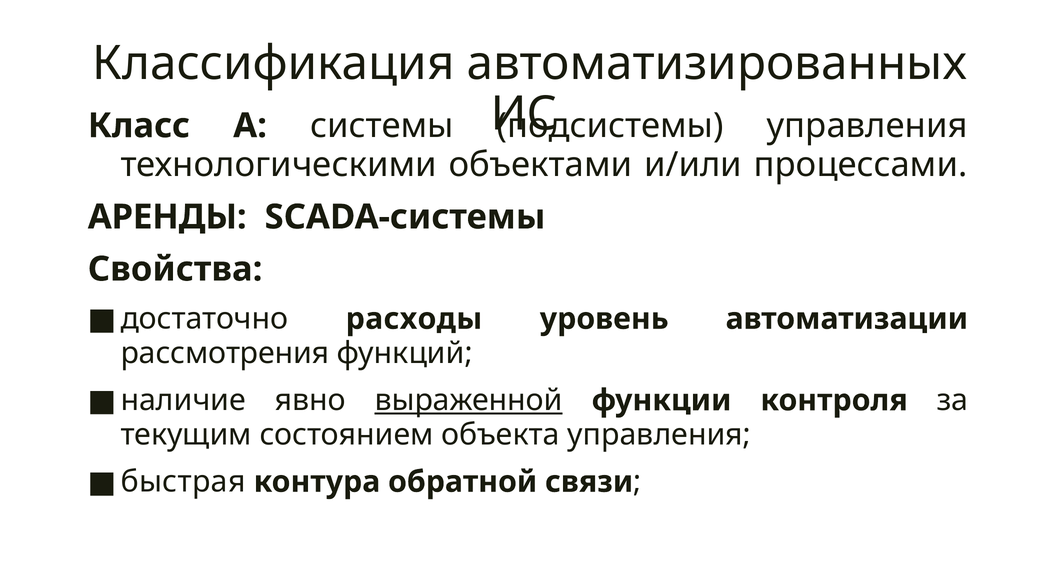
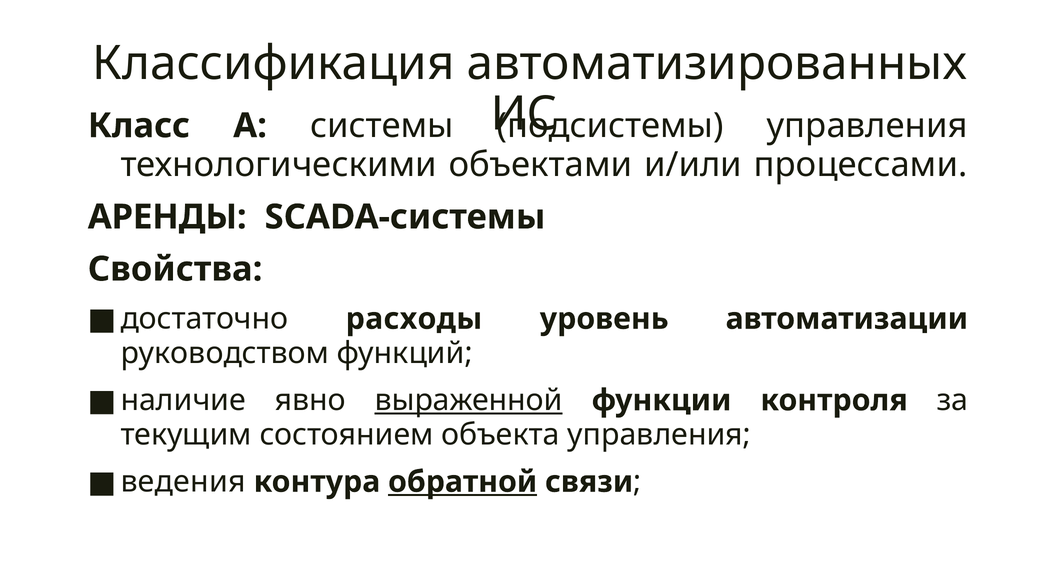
рассмотрения: рассмотрения -> руководством (225, 353)
быстрая: быстрая -> ведения (183, 482)
обратной underline: none -> present (463, 482)
